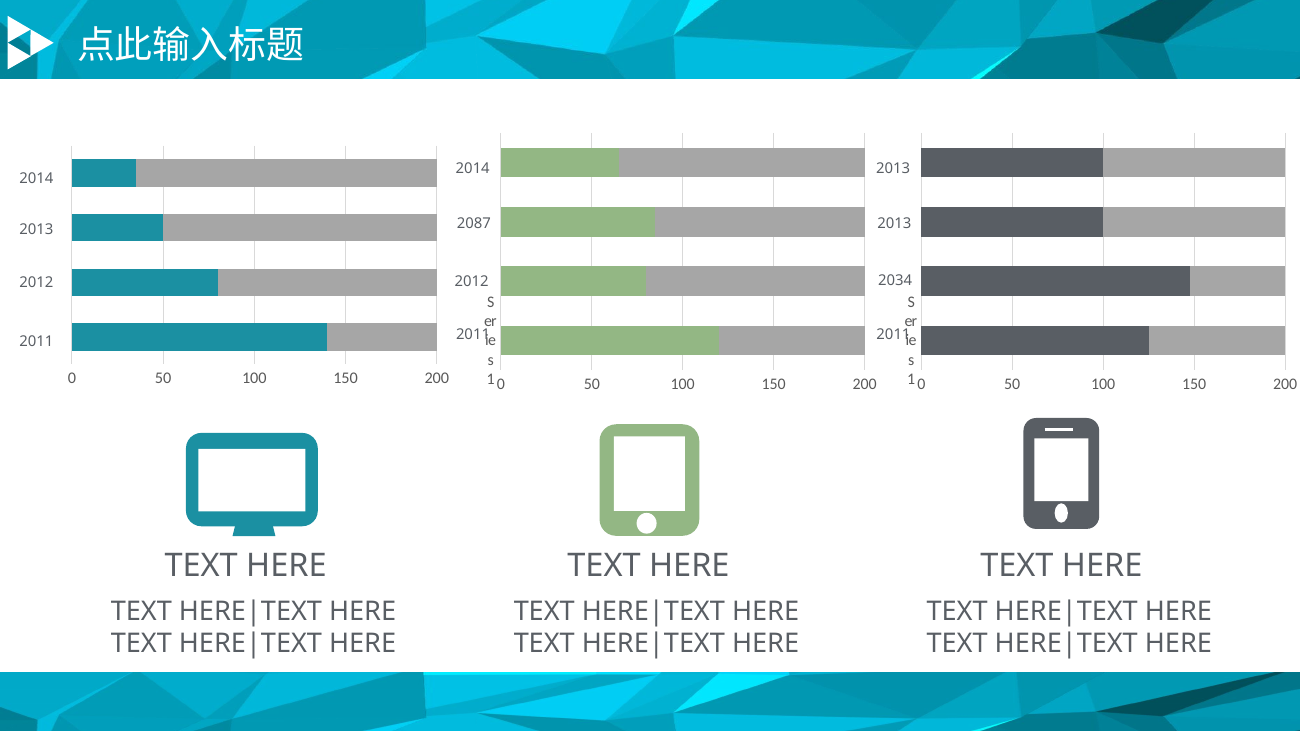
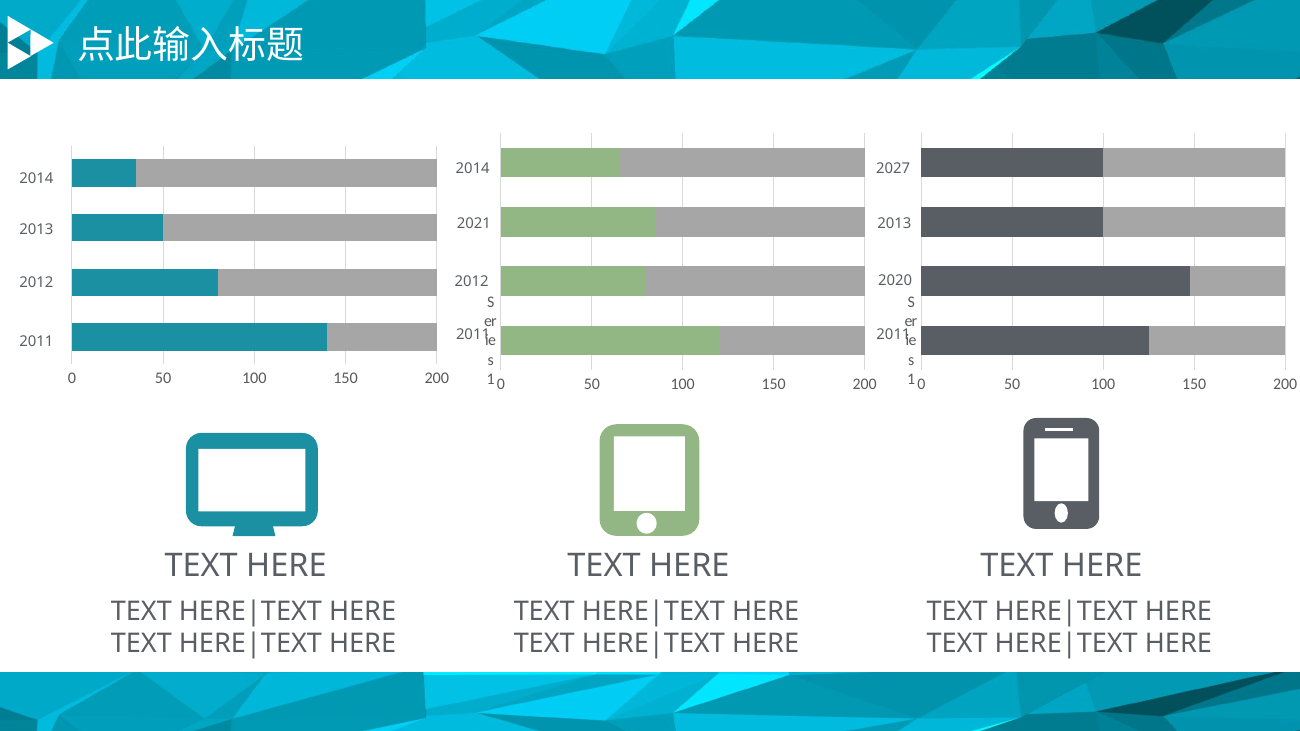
2013: 2013 -> 2027 (893, 168)
2087: 2087 -> 2021 (474, 223)
2034: 2034 -> 2020 (895, 280)
